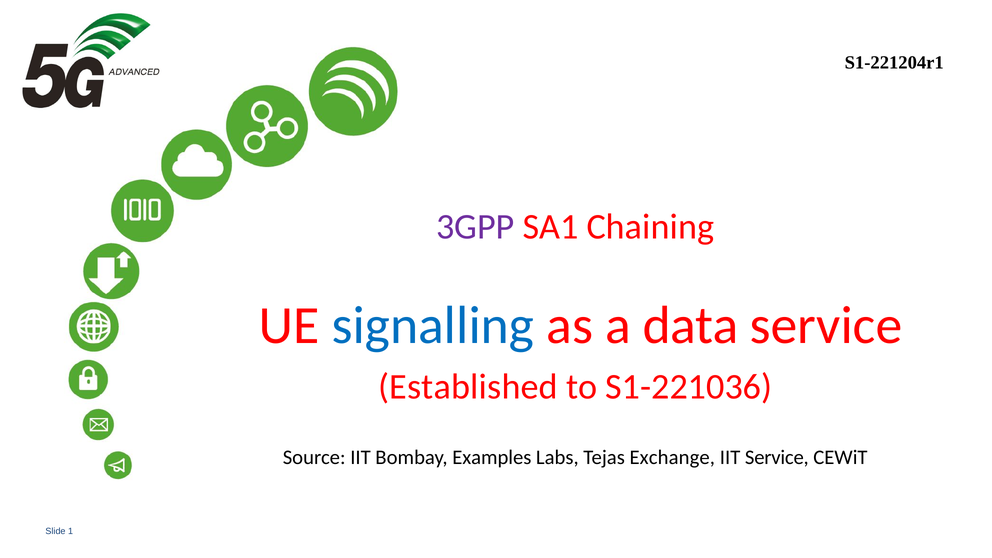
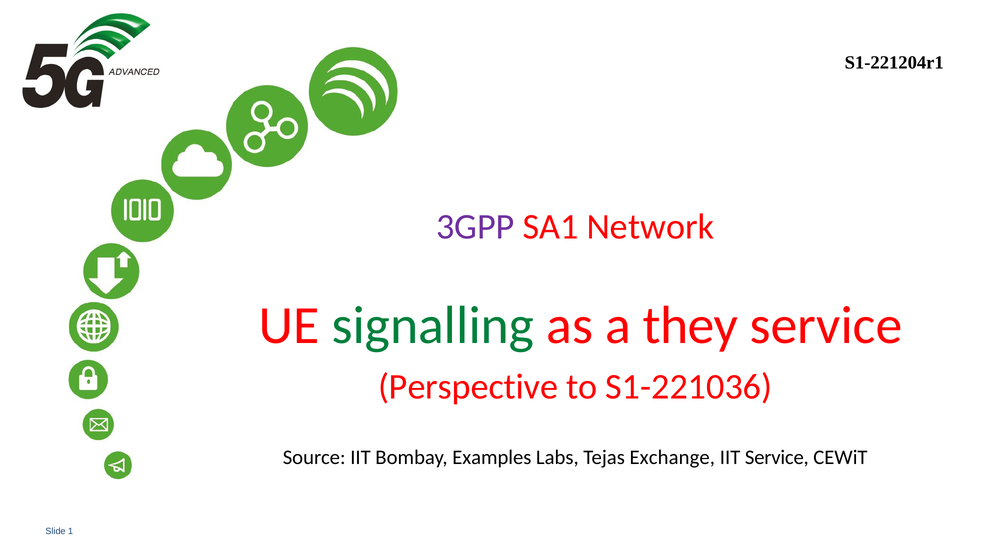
Chaining: Chaining -> Network (650, 227)
signalling colour: blue -> green (433, 325)
data: data -> they (691, 325)
Established: Established -> Perspective (468, 387)
